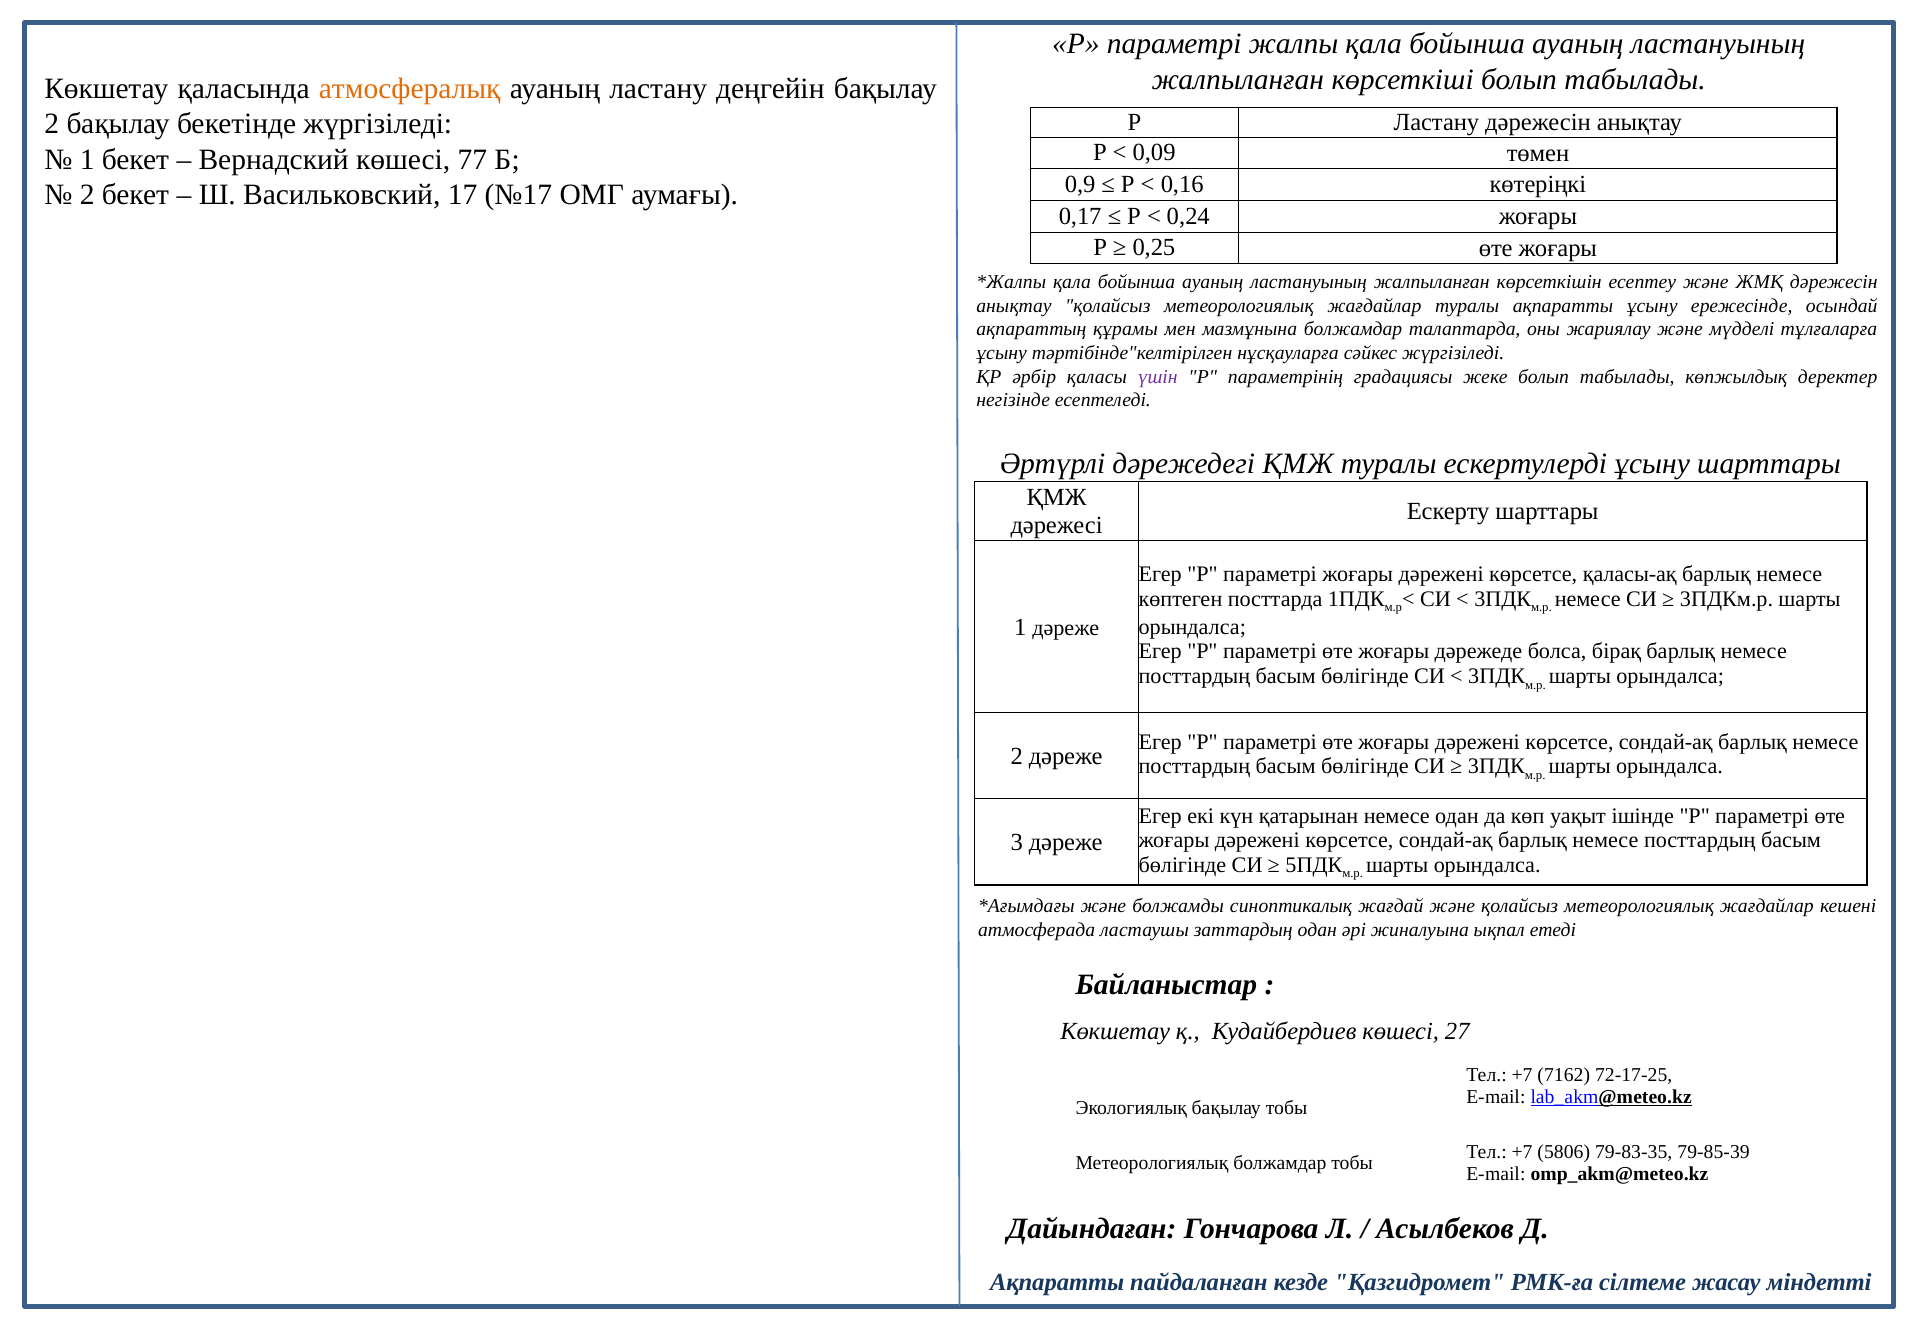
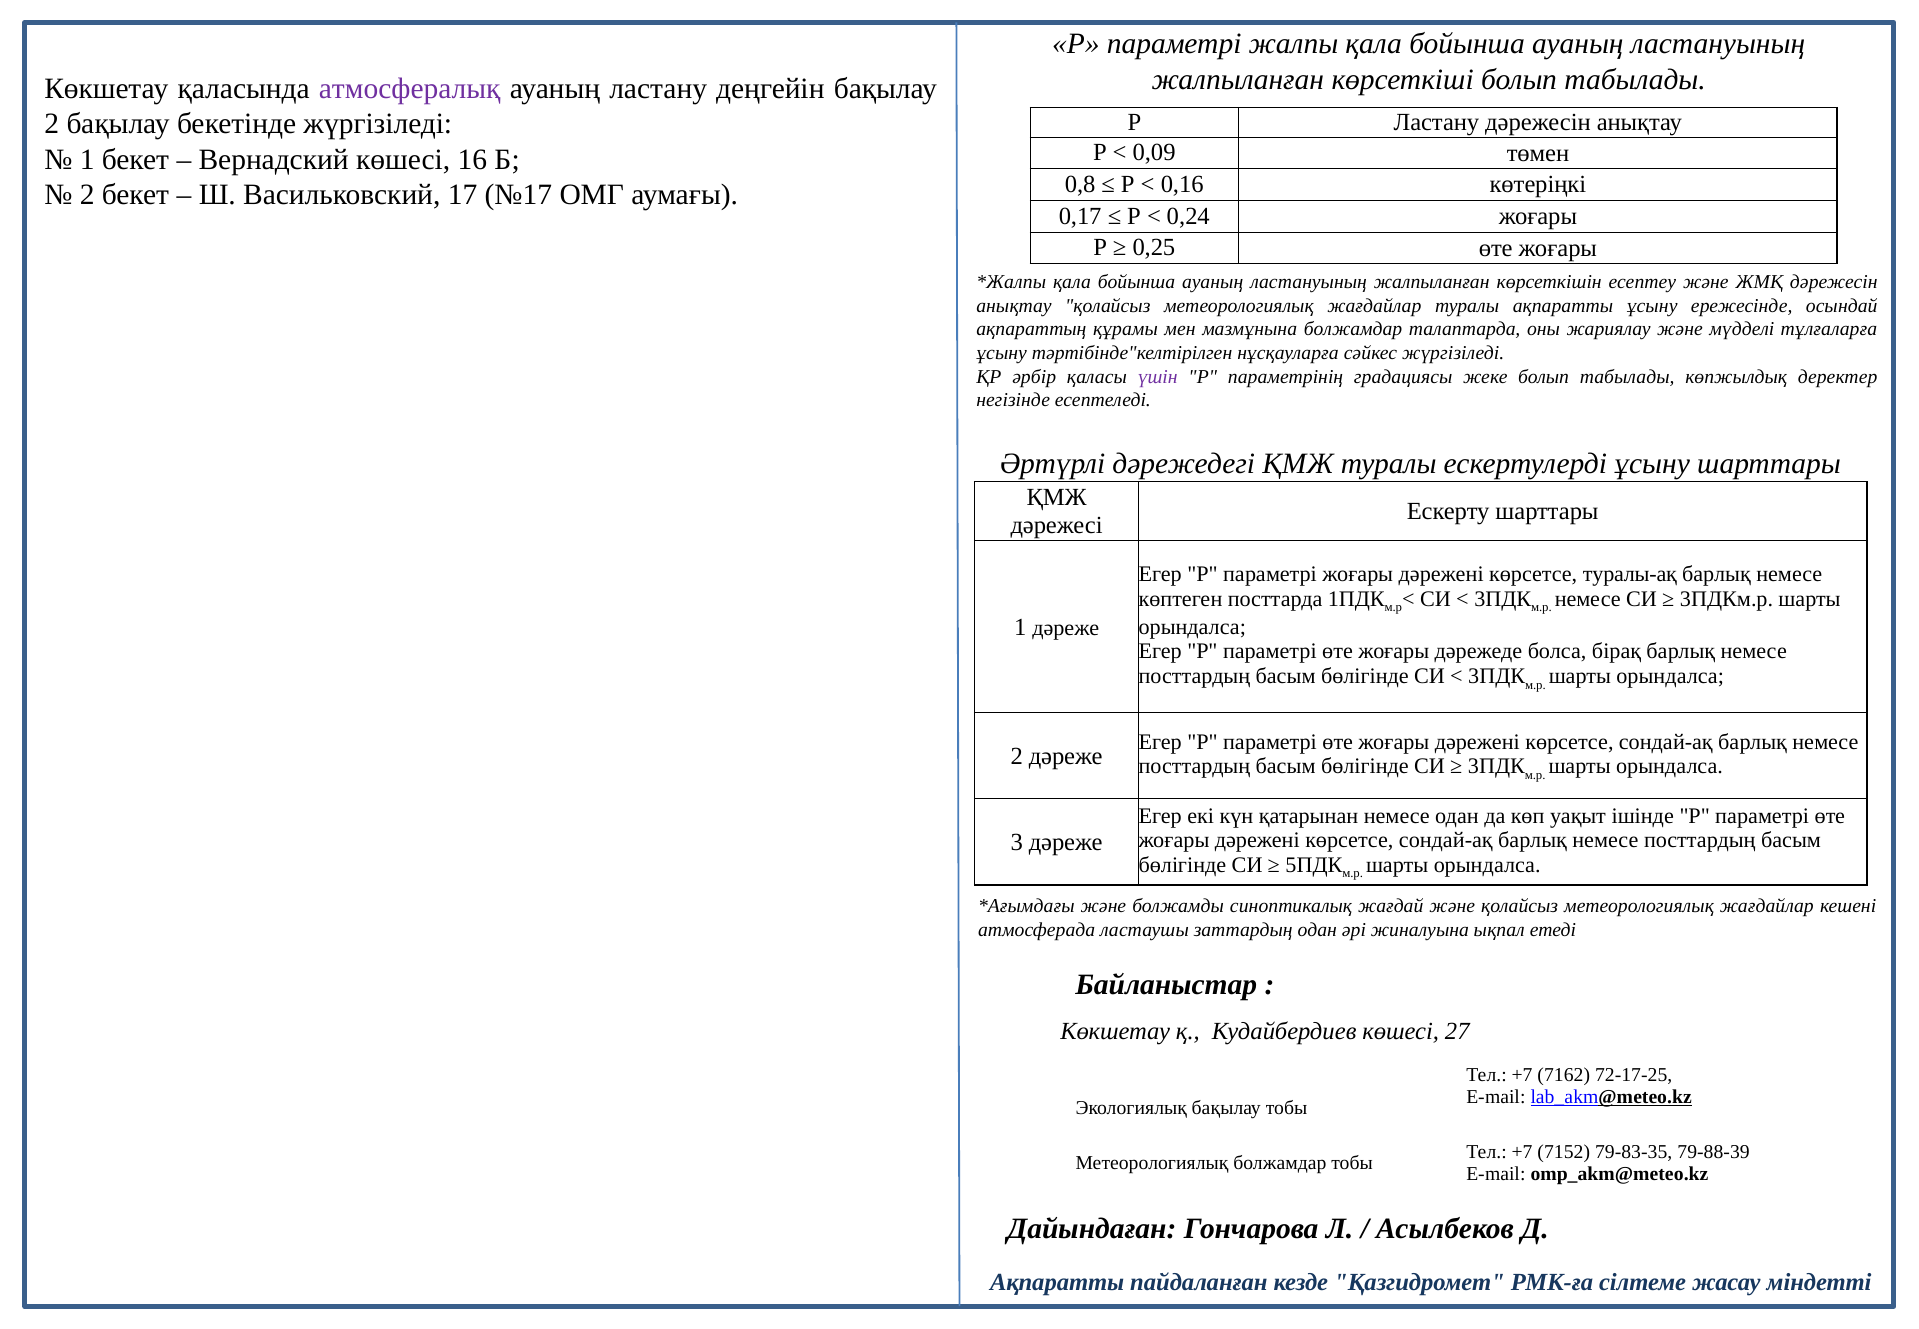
атмосфералық colour: orange -> purple (410, 89)
77: 77 -> 16 (472, 160)
0,9: 0,9 -> 0,8 (1080, 184)
қаласы-ақ: қаласы-ақ -> туралы-ақ (1630, 574)
5806: 5806 -> 7152 (1564, 1152)
79-85-39: 79-85-39 -> 79-88-39 (1714, 1152)
